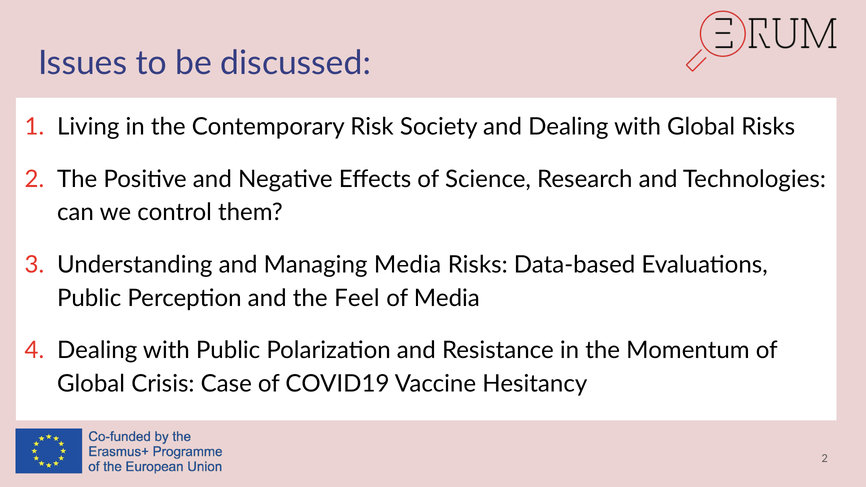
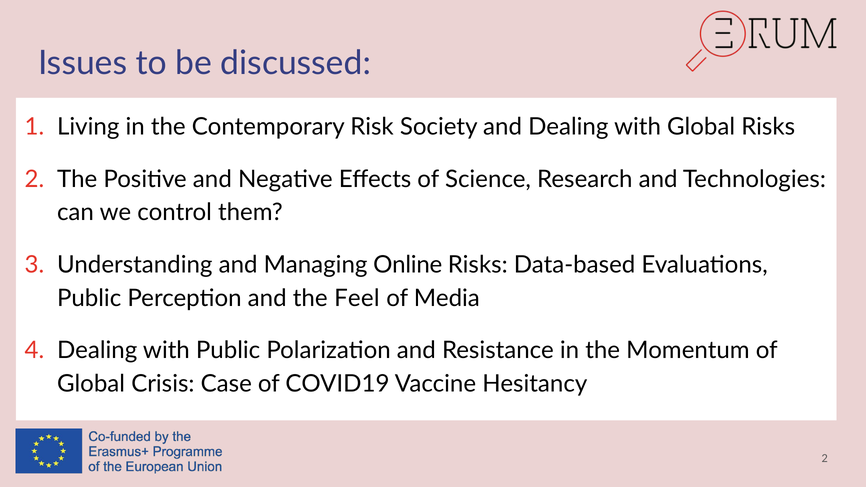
Managing Media: Media -> Online (408, 265)
